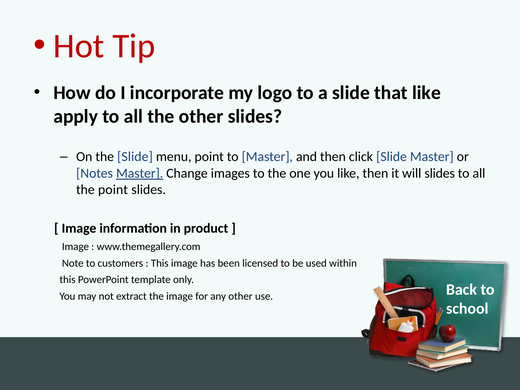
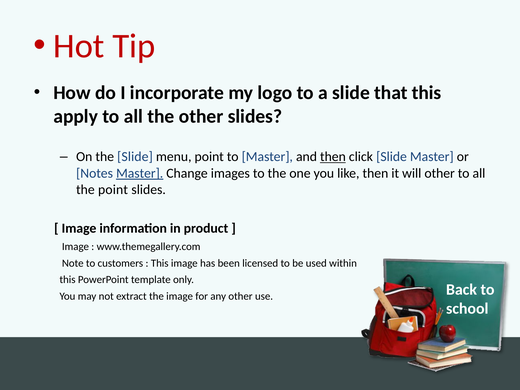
that like: like -> this (427, 93)
then underline: none -> present (333, 157)
will slides: slides -> other (440, 173)
